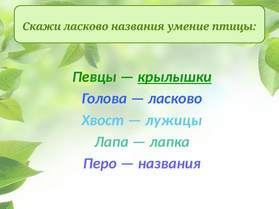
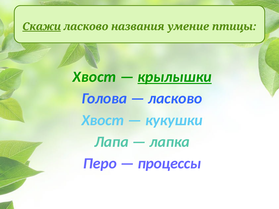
Скажи underline: none -> present (42, 27)
Певцы: Певцы -> Хвост (94, 77)
лужицы: лужицы -> кукушки (174, 120)
названия: названия -> процессы (169, 164)
